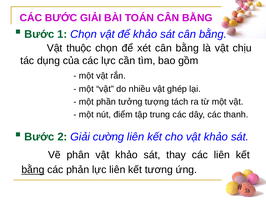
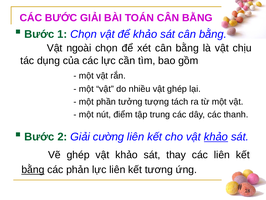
thuộc: thuộc -> ngoài (79, 48)
khảo underline: none -> present (216, 137)
Vẽ phân: phân -> ghép (78, 154)
